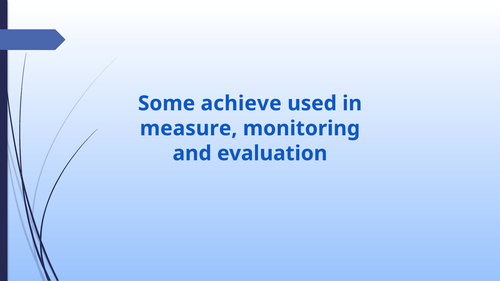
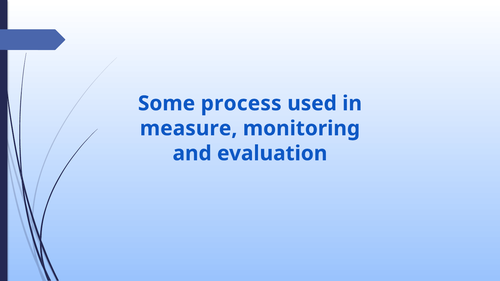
achieve: achieve -> process (241, 104)
